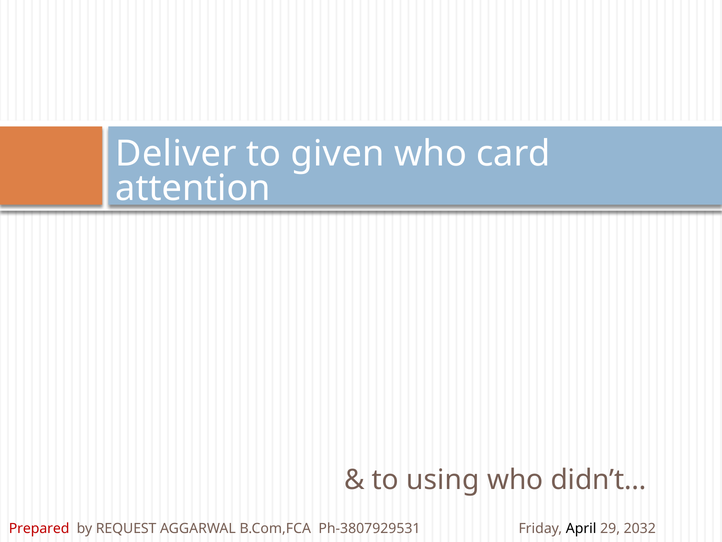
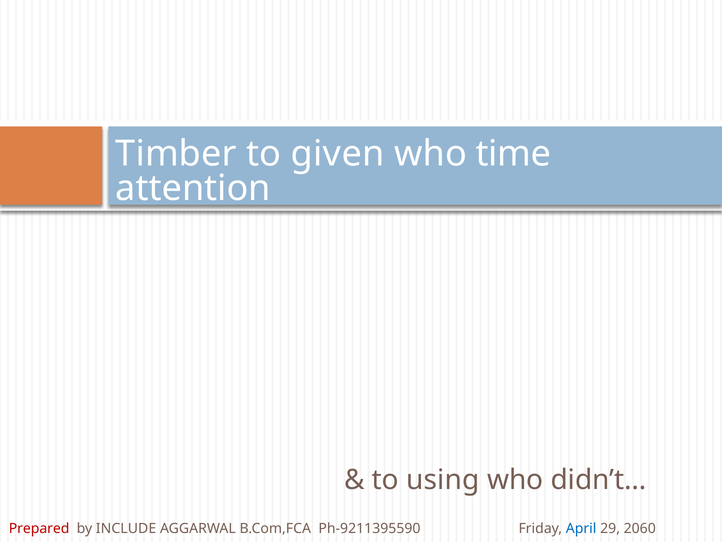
Deliver: Deliver -> Timber (176, 154)
card: card -> time (513, 154)
REQUEST: REQUEST -> INCLUDE (126, 528)
Ph-3807929531: Ph-3807929531 -> Ph-9211395590 (369, 528)
April colour: black -> blue (581, 528)
2032: 2032 -> 2060 (640, 528)
